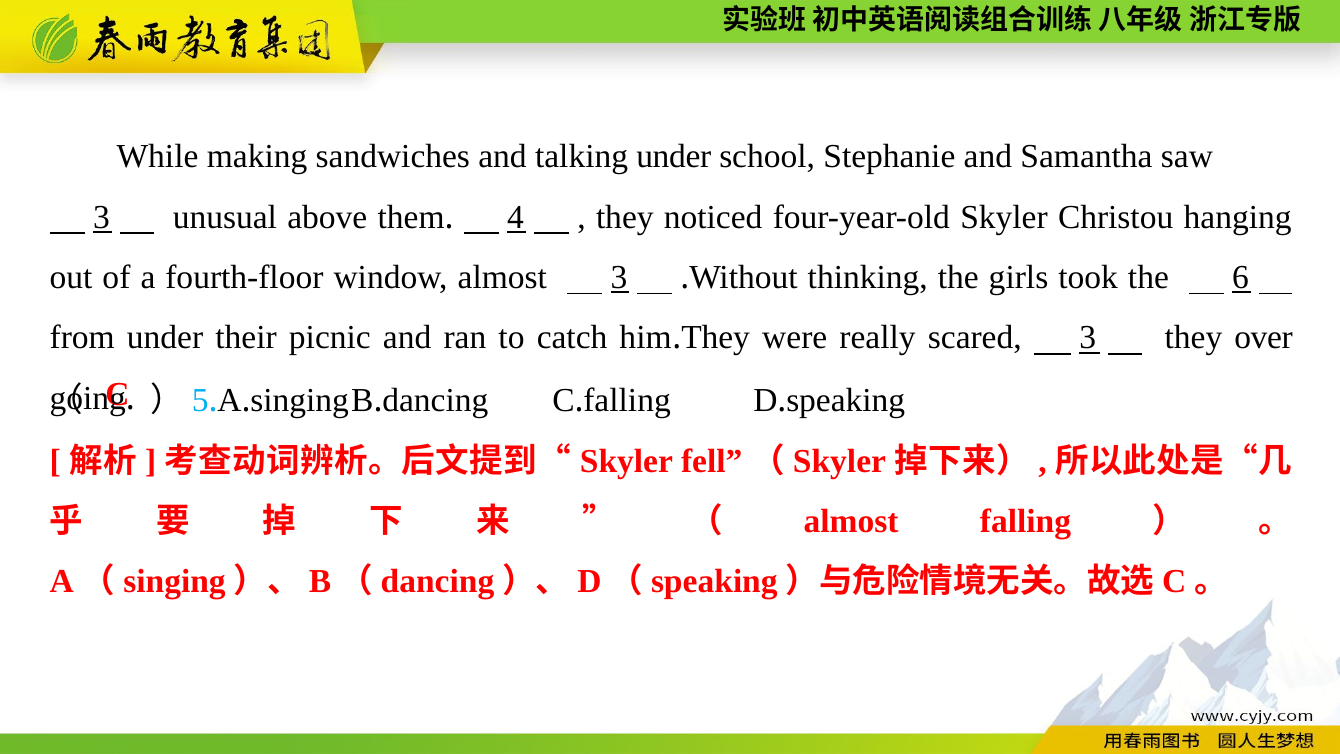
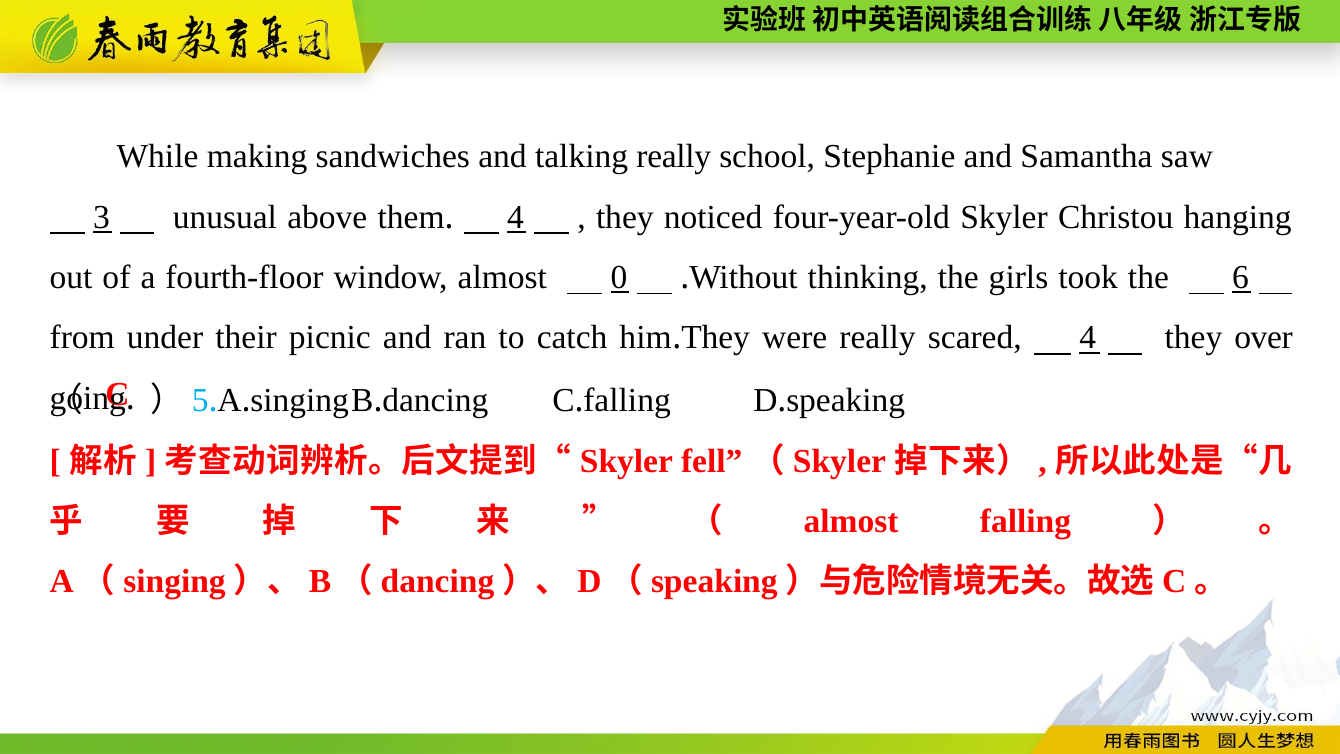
talking under: under -> really (674, 157)
almost 3: 3 -> 0 (619, 277)
scared 3: 3 -> 4 (1088, 338)
